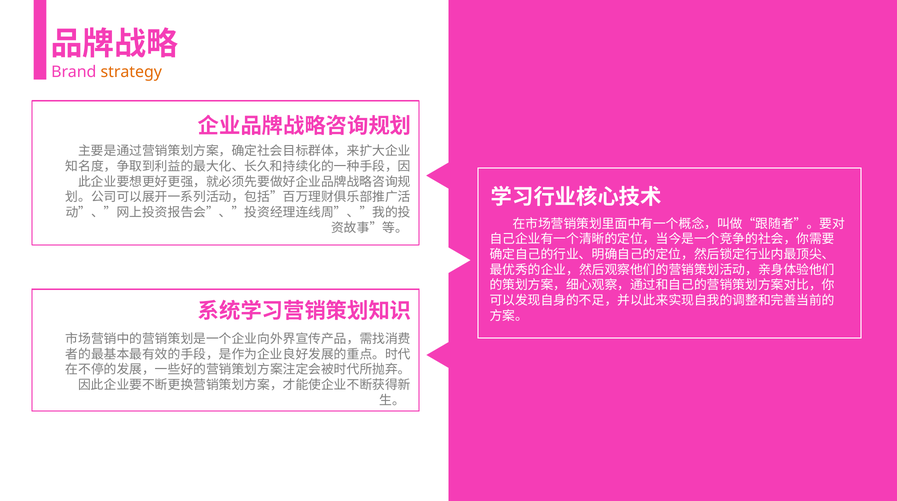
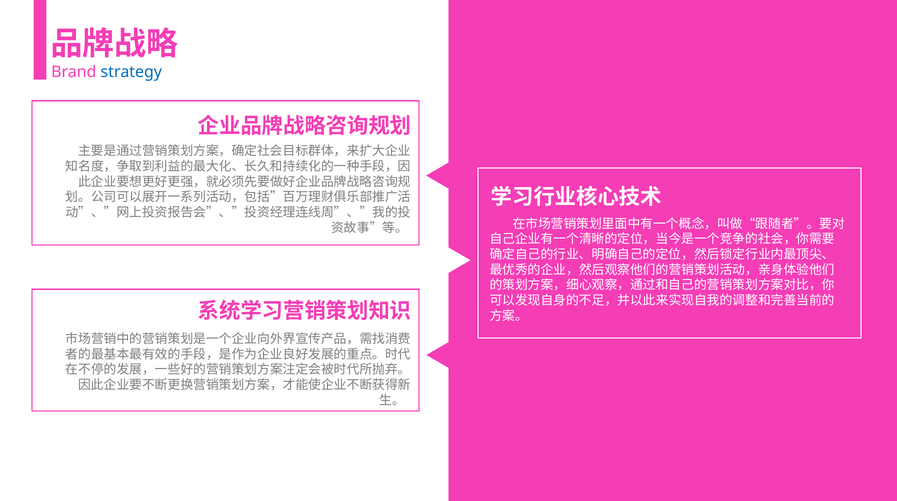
strategy colour: orange -> blue (131, 72)
